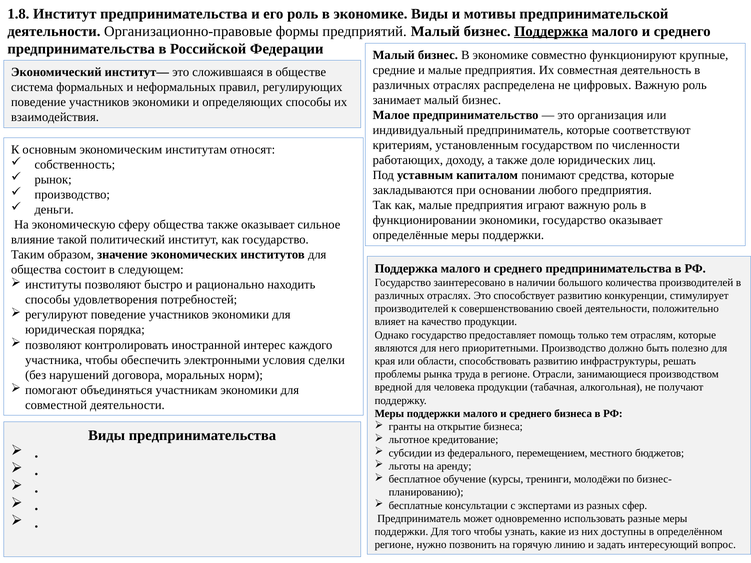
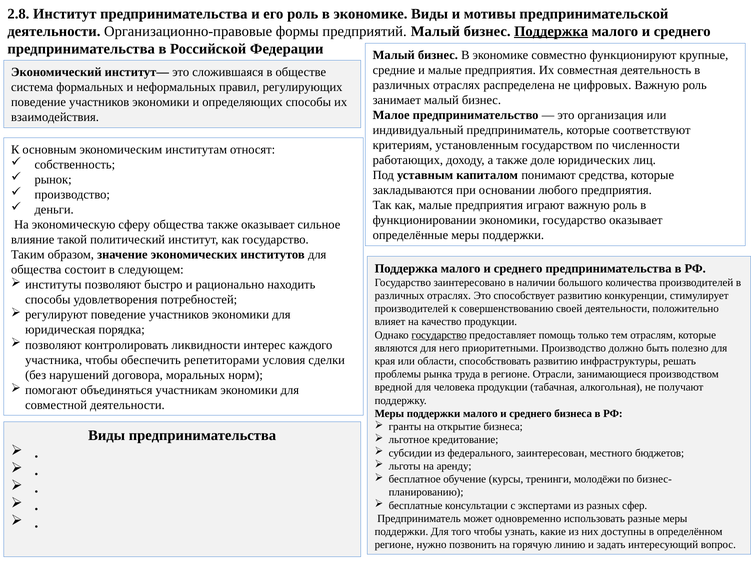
1.8: 1.8 -> 2.8 (18, 14)
государство underline: none -> present (439, 335)
иностранной: иностранной -> ликвидности (206, 345)
электронными: электронными -> репетиторами (222, 360)
перемещением: перемещением -> заинтересован (552, 453)
